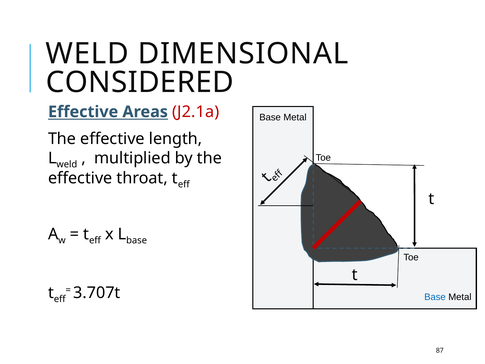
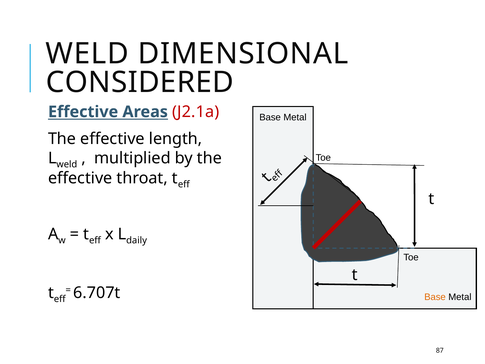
base: base -> daily (137, 240)
3.707t: 3.707t -> 6.707t (97, 293)
Base colour: blue -> orange (435, 297)
